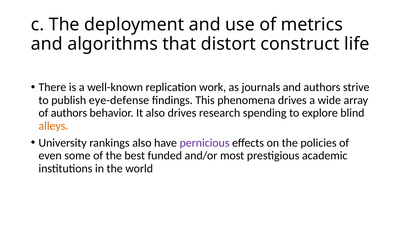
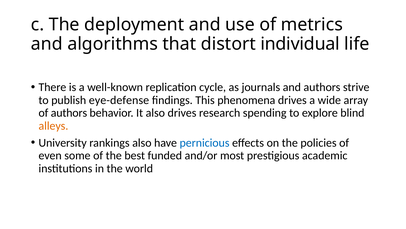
construct: construct -> individual (300, 44)
work: work -> cycle (213, 87)
pernicious colour: purple -> blue (205, 142)
